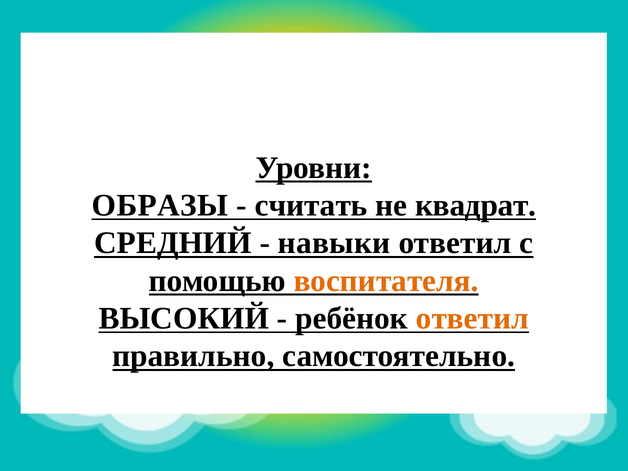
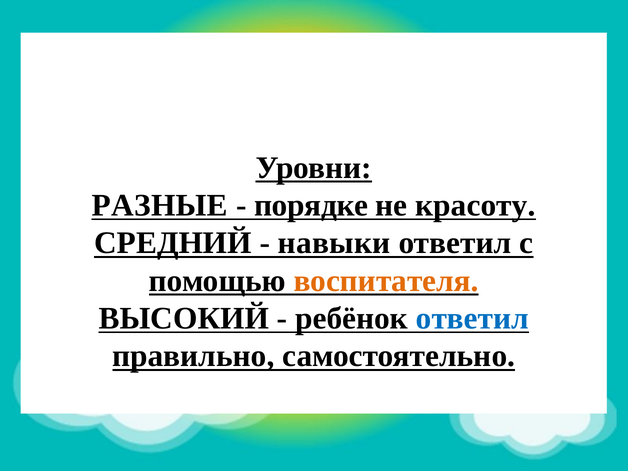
ОБРАЗЫ: ОБРАЗЫ -> РАЗНЫЕ (160, 205)
считать: считать -> порядке (311, 205)
квадрат: квадрат -> красоту (475, 205)
ответил colour: orange -> blue (472, 318)
